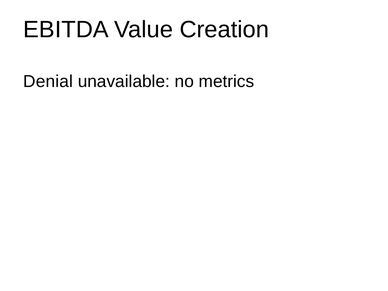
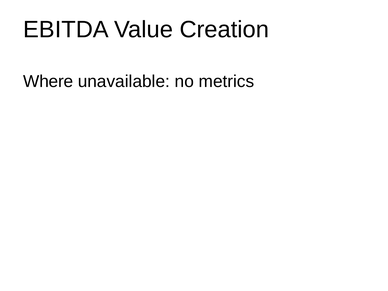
Denial: Denial -> Where (48, 81)
